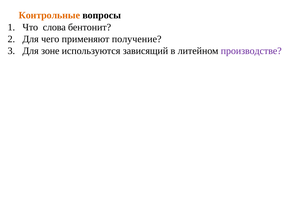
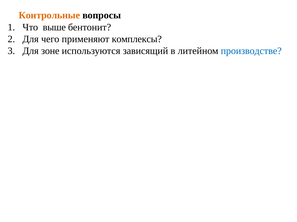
слова: слова -> выше (54, 27)
получение: получение -> комплексы (137, 39)
производстве colour: purple -> blue (251, 51)
